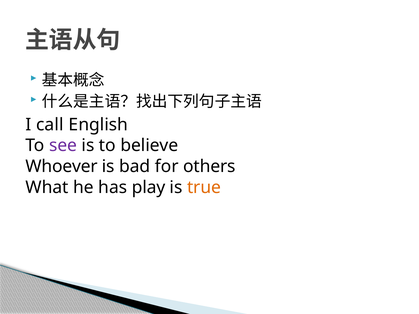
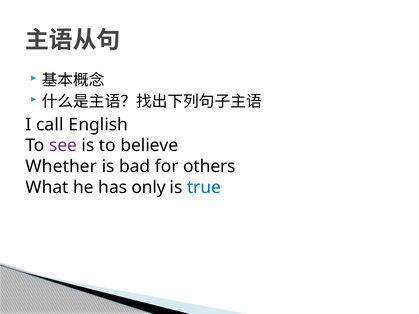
Whoever: Whoever -> Whether (61, 167)
play: play -> only (149, 188)
true colour: orange -> blue (204, 188)
